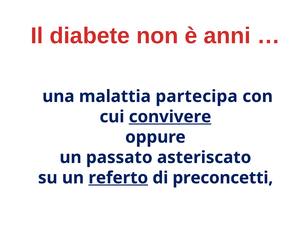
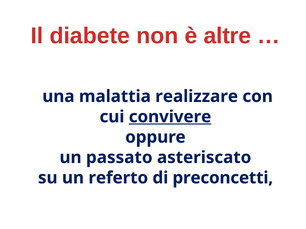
anni: anni -> altre (227, 36)
partecipa: partecipa -> realizzare (197, 97)
referto underline: present -> none (118, 178)
